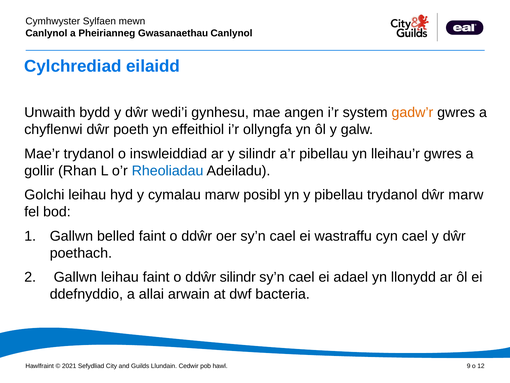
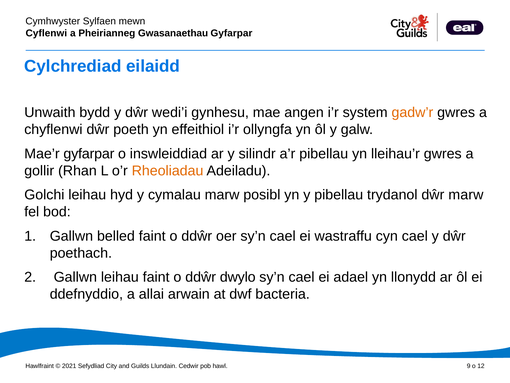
Canlynol: Canlynol -> Cyflenwi (46, 33)
Canlynol: Canlynol -> Gyfarpar (231, 33)
Mae’r trydanol: trydanol -> gyfarpar (89, 153)
Rheoliadau colour: blue -> orange (168, 170)
ddŵr silindr: silindr -> dwylo (238, 277)
